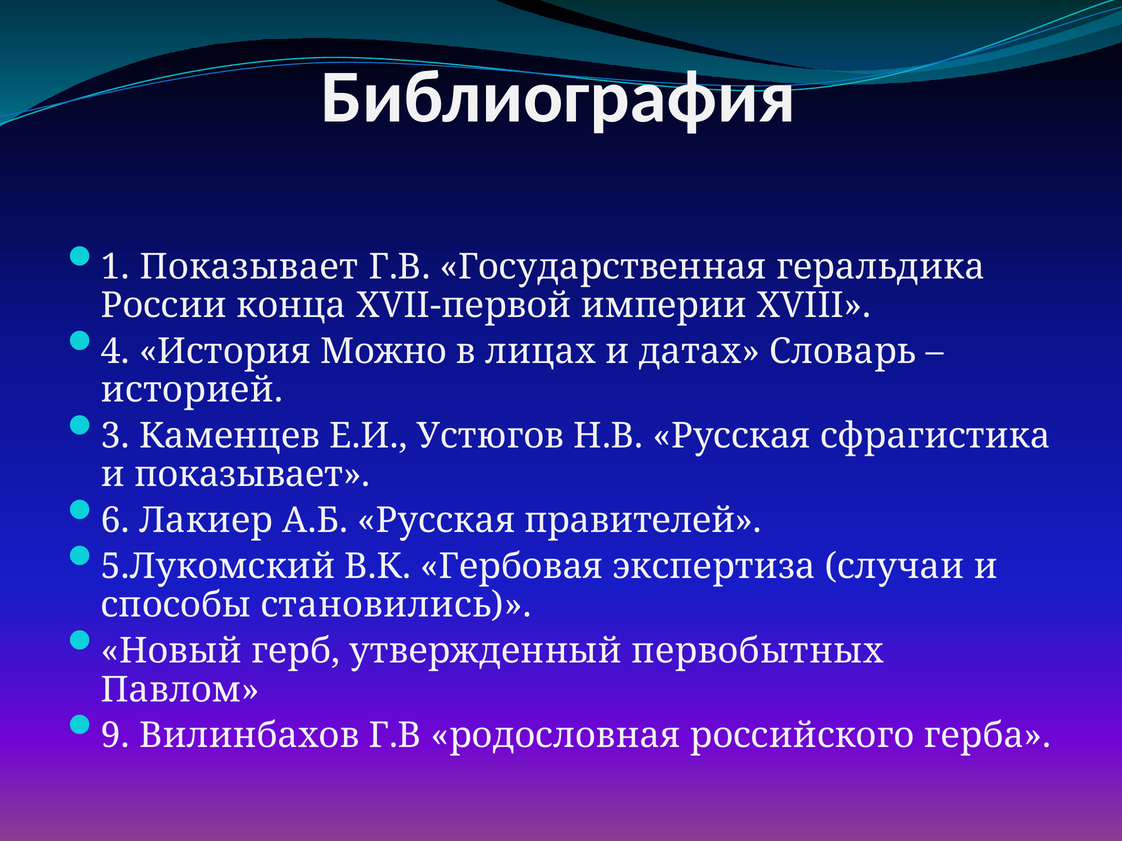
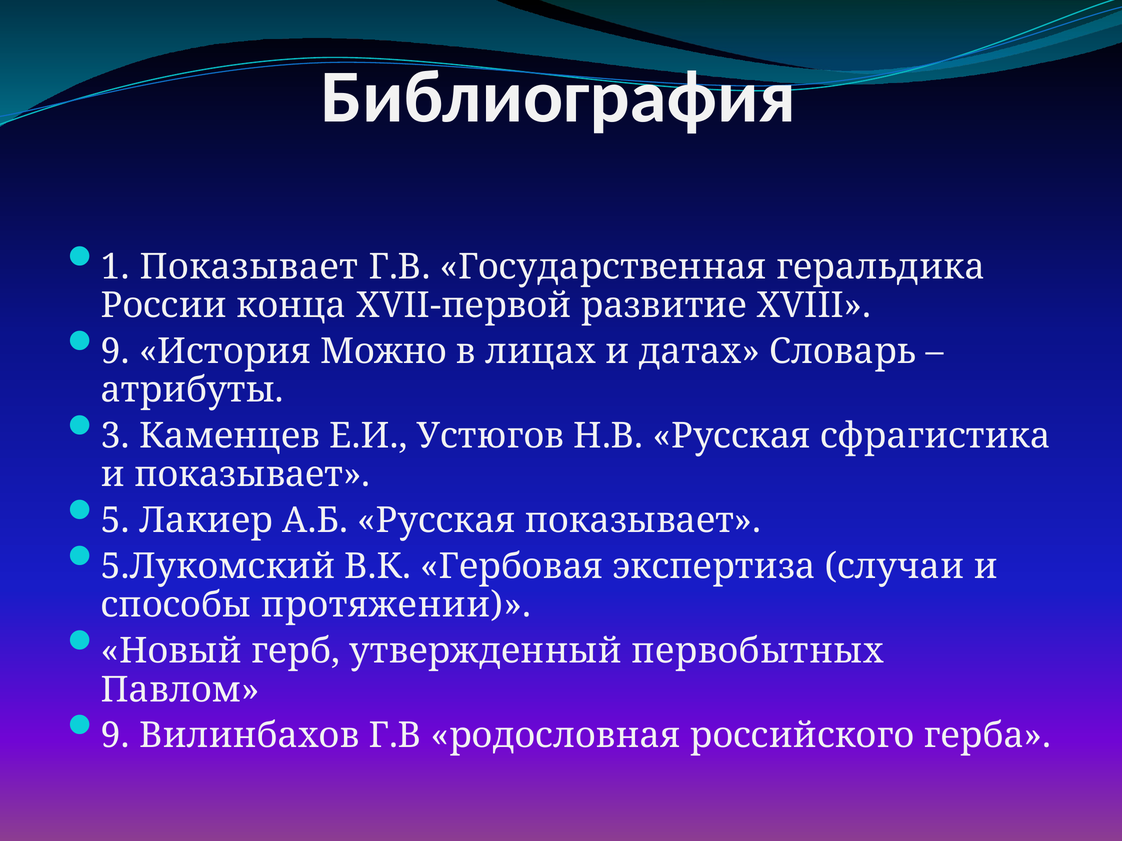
империи: империи -> развитие (664, 306)
4: 4 -> 9 (115, 352)
историей: историей -> атрибуты (192, 390)
6: 6 -> 5 (115, 521)
Русская правителей: правителей -> показывает (643, 521)
становились: становились -> протяжении (396, 606)
